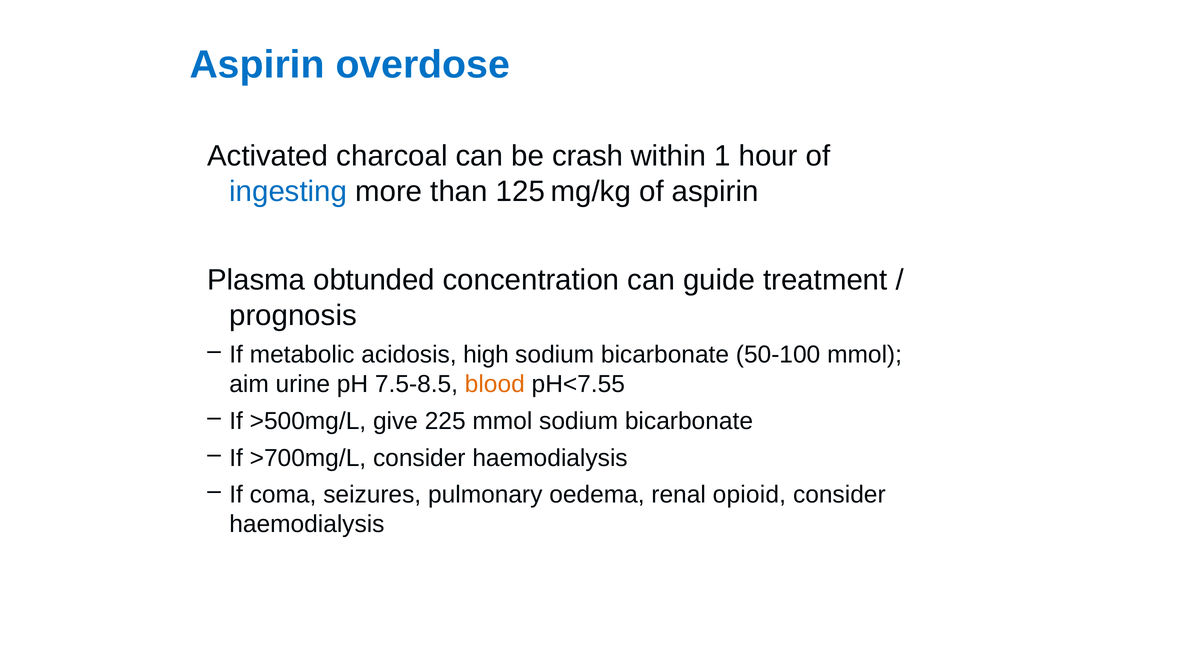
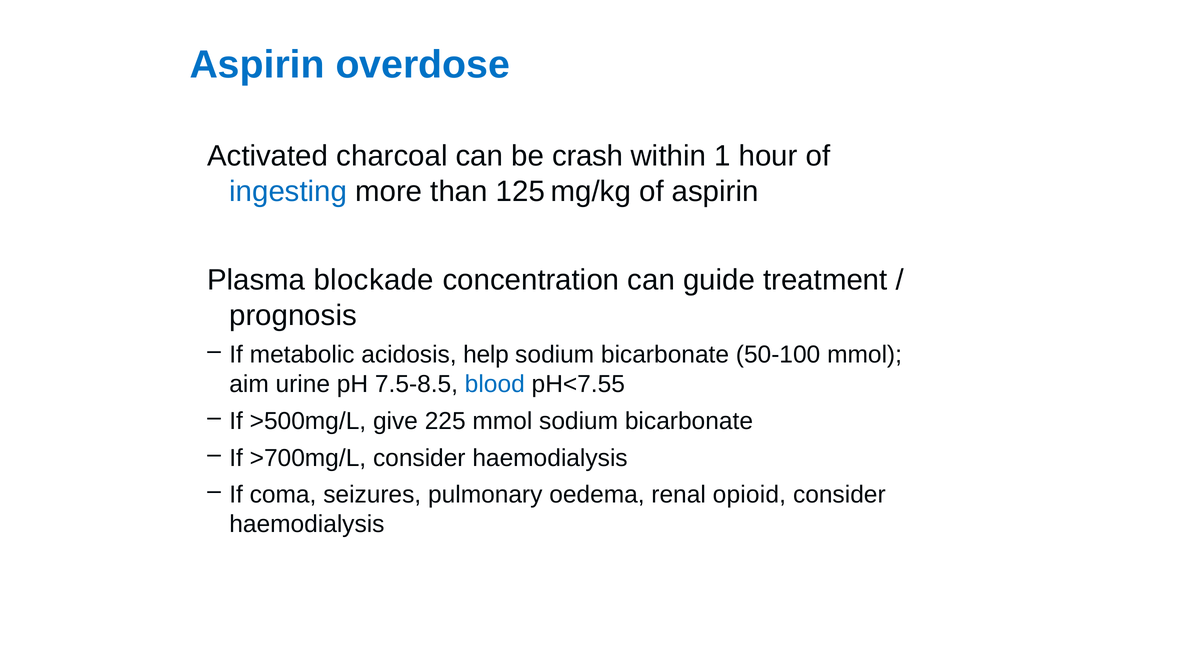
obtunded: obtunded -> blockade (374, 280)
high: high -> help (486, 355)
blood colour: orange -> blue (495, 384)
